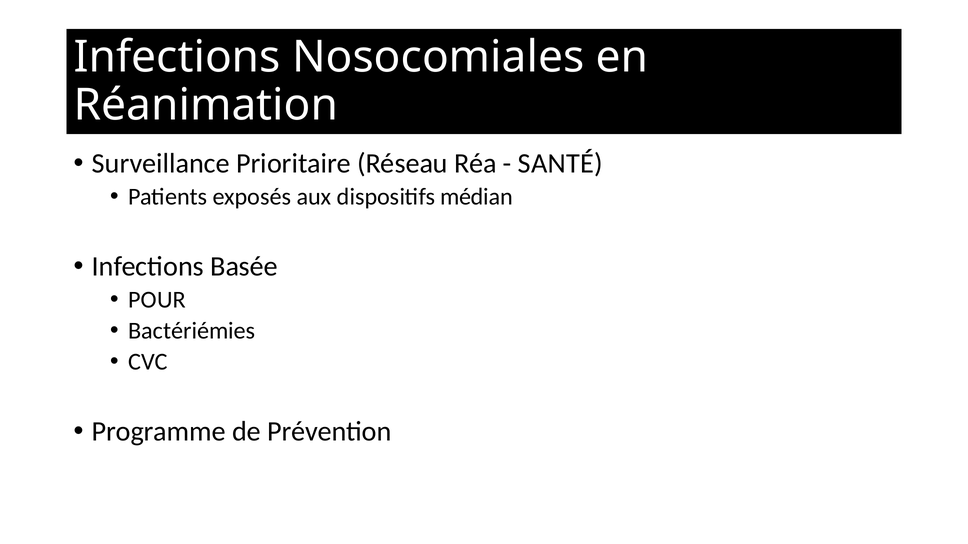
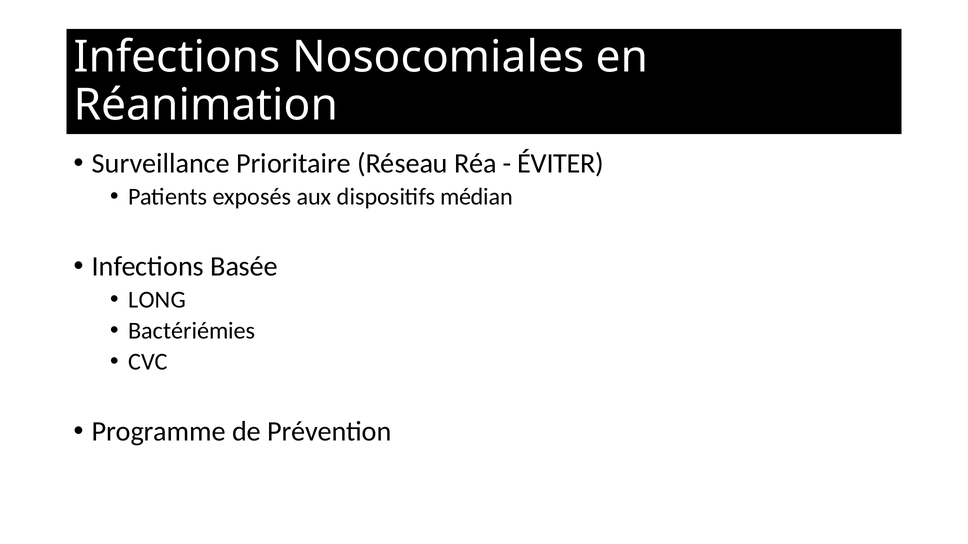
SANTÉ: SANTÉ -> ÉVITER (561, 164)
POUR: POUR -> LONG (157, 300)
